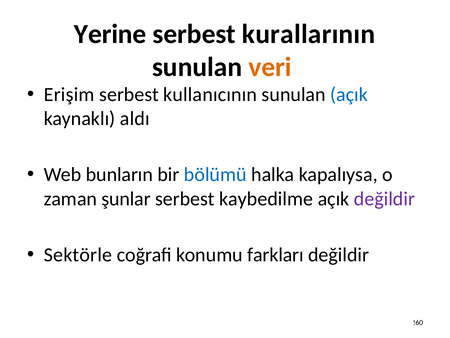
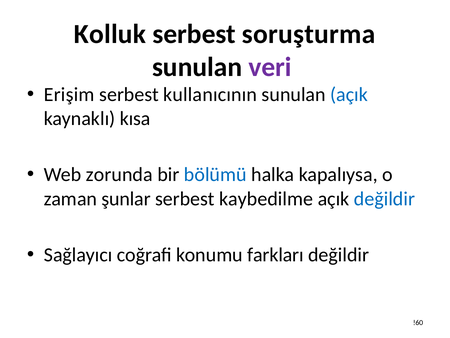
Yerine: Yerine -> Kolluk (110, 34)
kurallarının: kurallarının -> soruşturma (309, 34)
veri colour: orange -> purple (270, 67)
aldı: aldı -> kısa (135, 118)
bunların: bunların -> zorunda (119, 174)
değildir colour: purple -> blue (384, 198)
Sektörle: Sektörle -> Sağlayıcı (78, 254)
